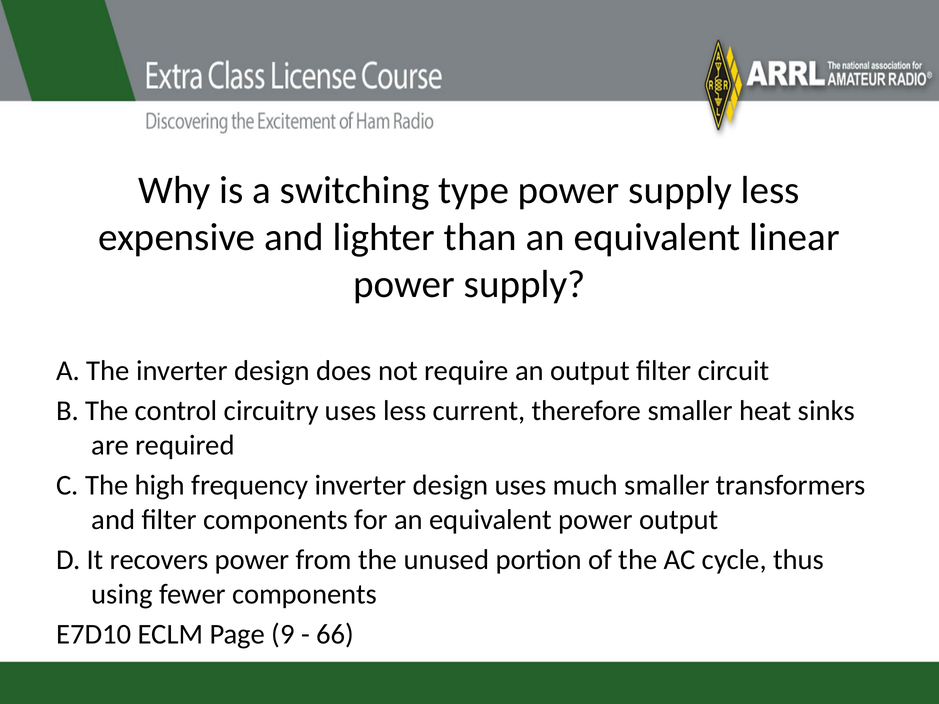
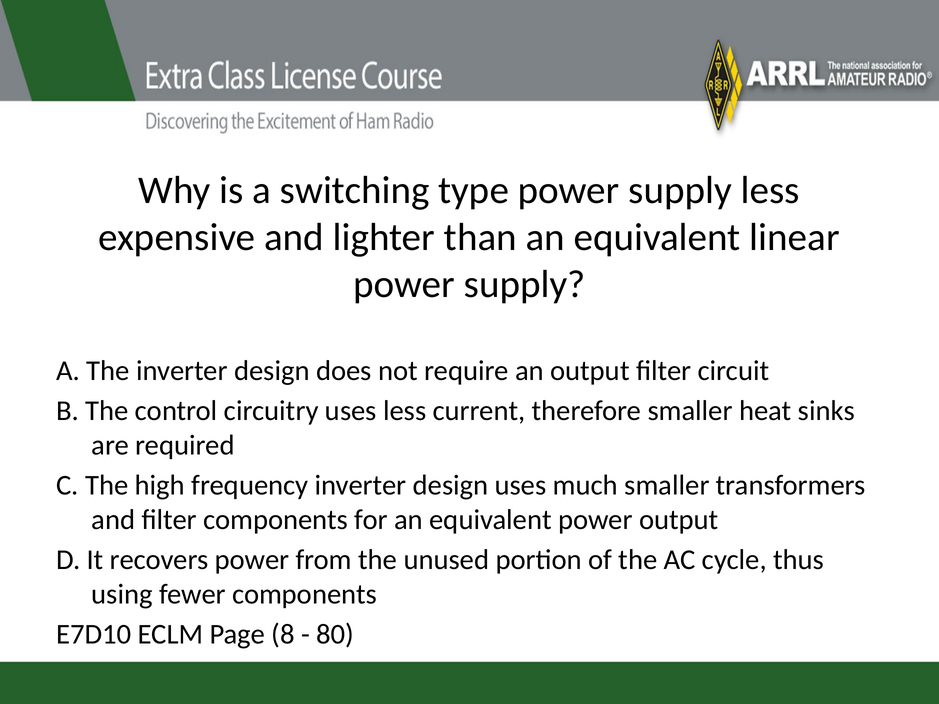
9: 9 -> 8 (283, 635)
66: 66 -> 80 (335, 635)
